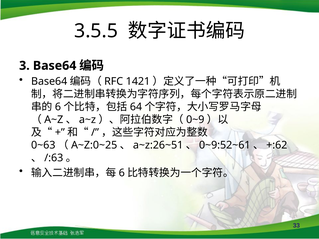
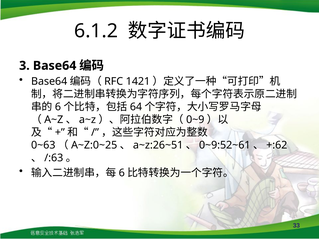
3.5.5: 3.5.5 -> 6.1.2 (96, 31)
